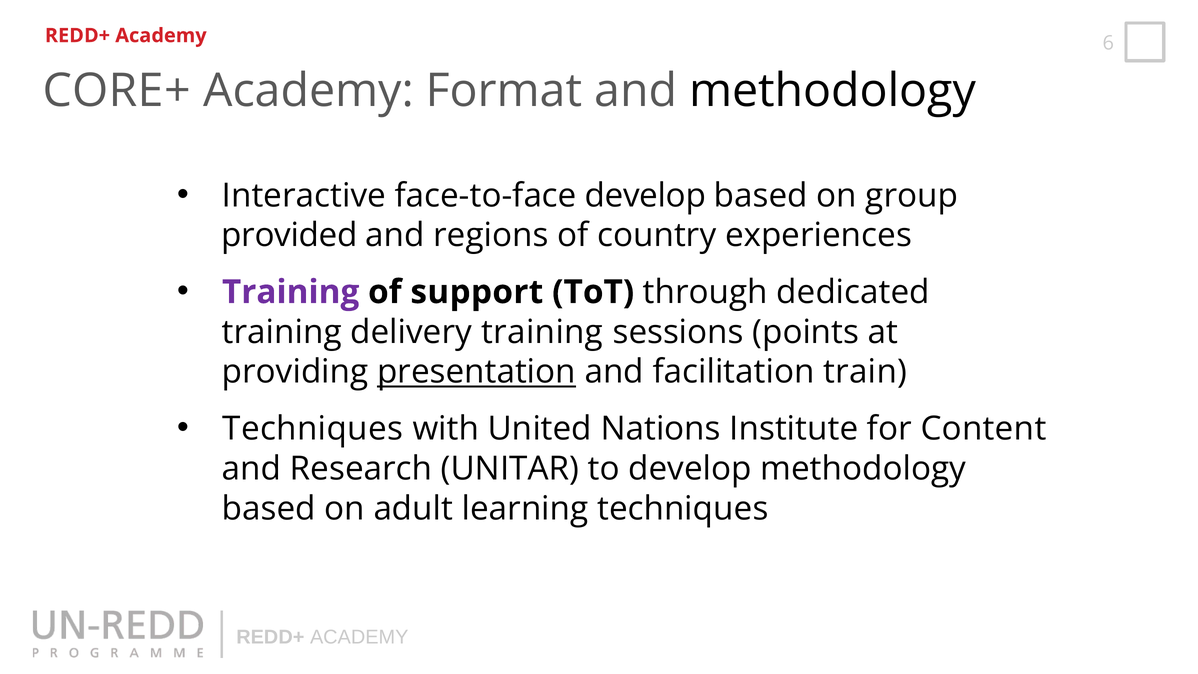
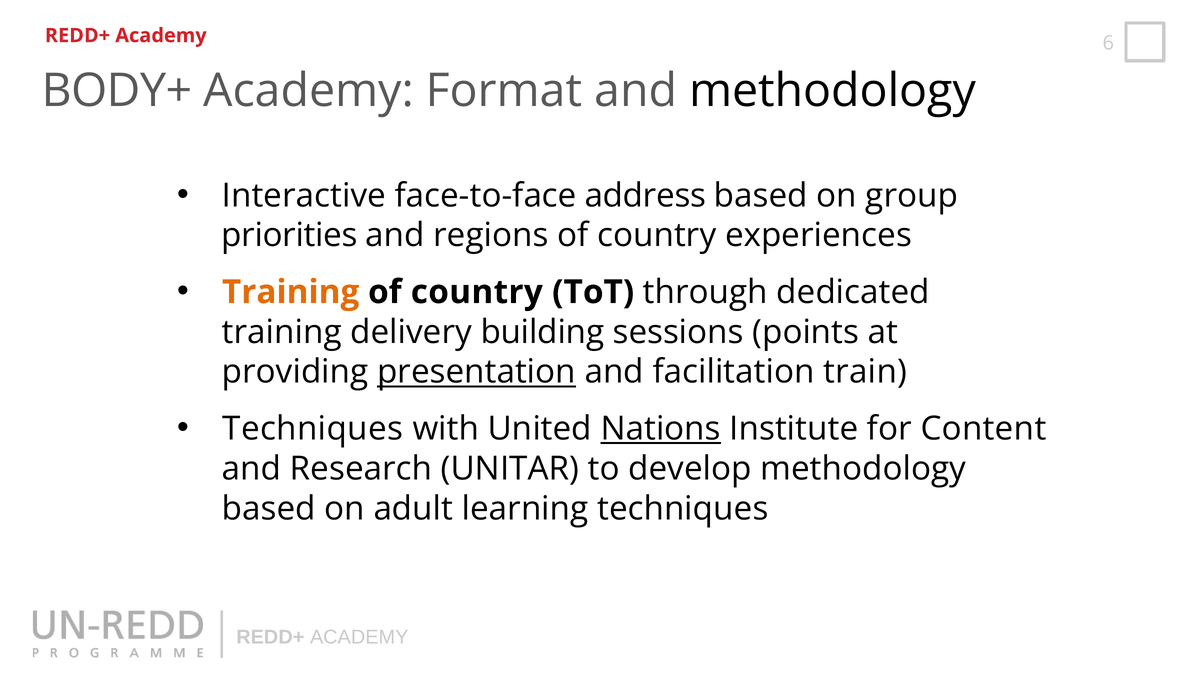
CORE+: CORE+ -> BODY+ (117, 91)
face-to-face develop: develop -> address (645, 196)
provided: provided -> priorities (289, 235)
Training colour: purple -> orange (291, 292)
support: support -> country (477, 292)
delivery training: training -> building (542, 332)
Nations underline: none -> present (661, 429)
